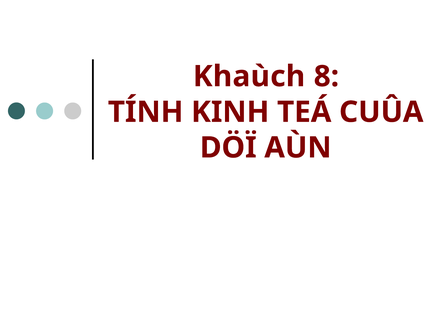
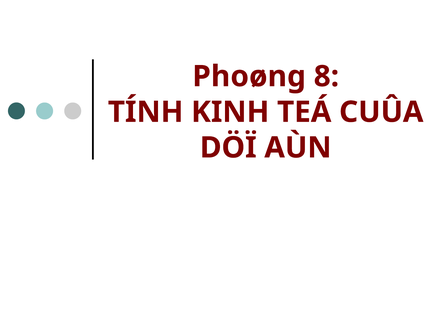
Khaùch: Khaùch -> Phoøng (249, 77)
